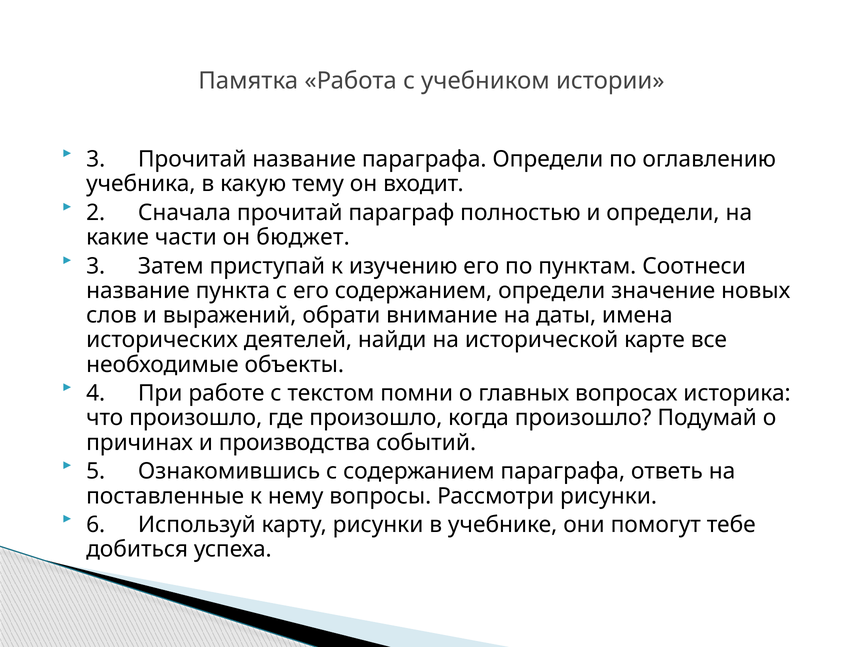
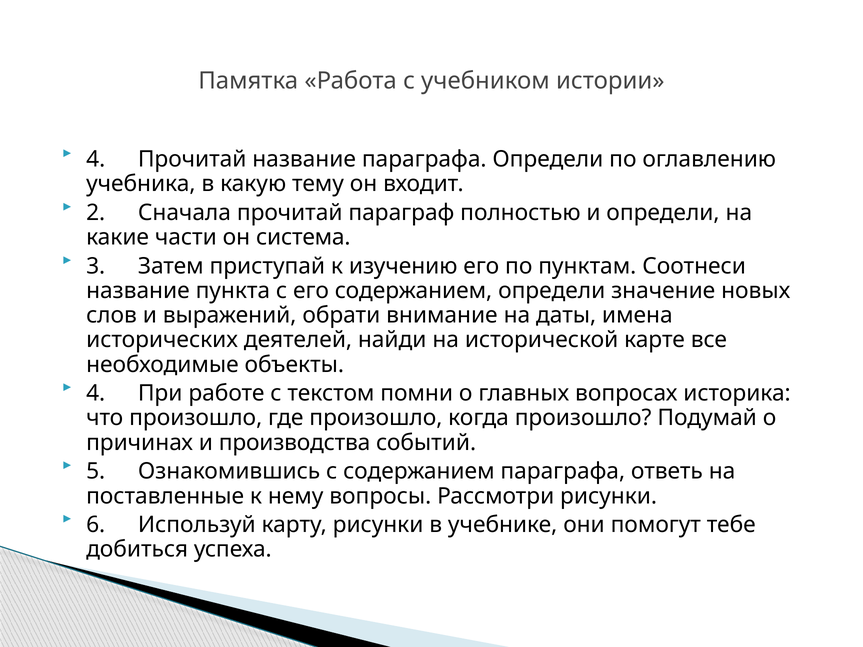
3: 3 -> 4 (96, 159)
бюджет: бюджет -> система (303, 237)
